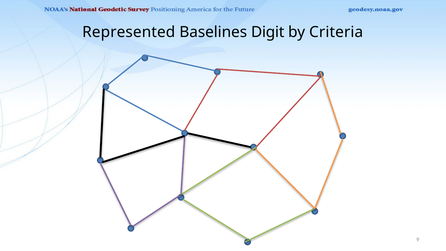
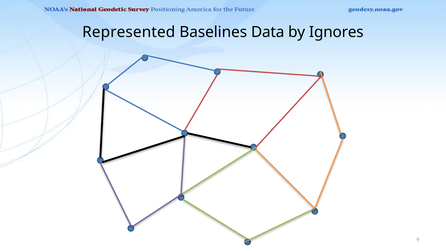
Digit: Digit -> Data (268, 32)
Criteria: Criteria -> Ignores (336, 32)
